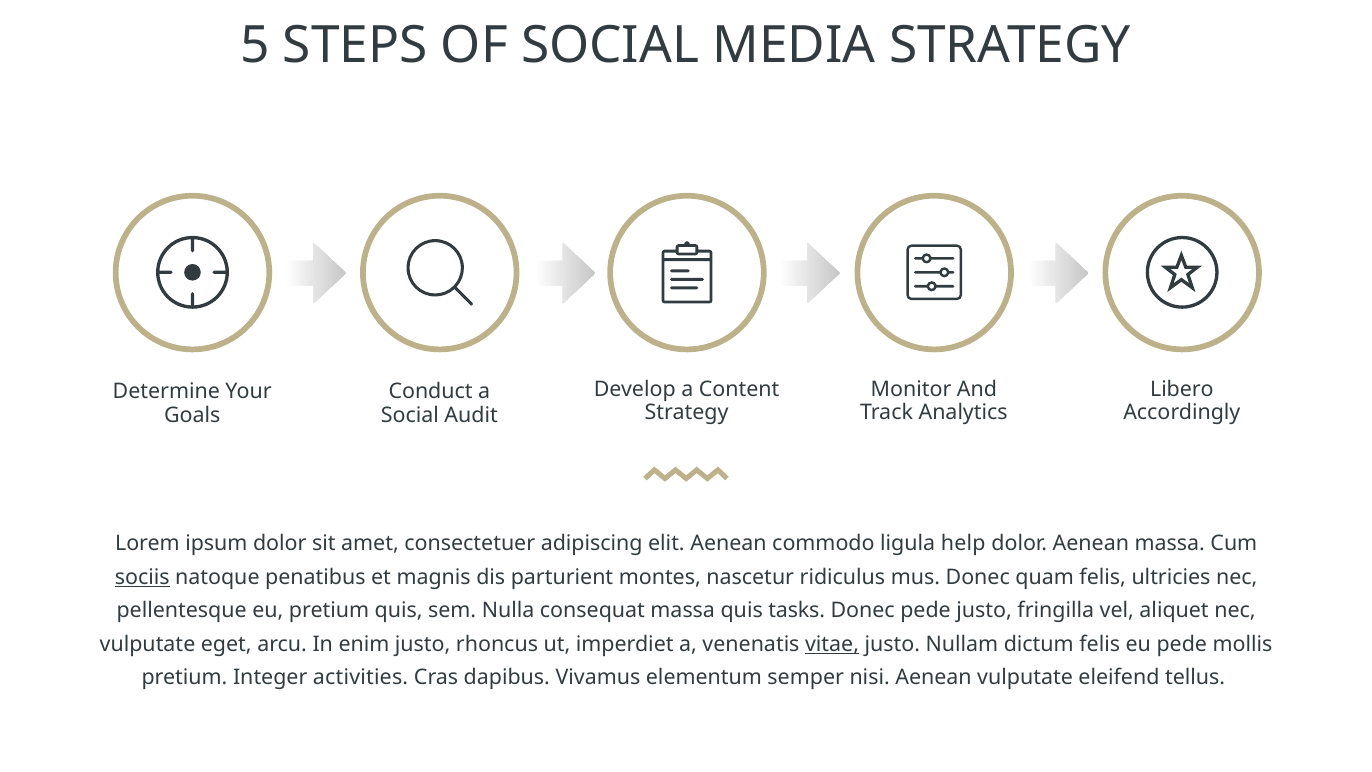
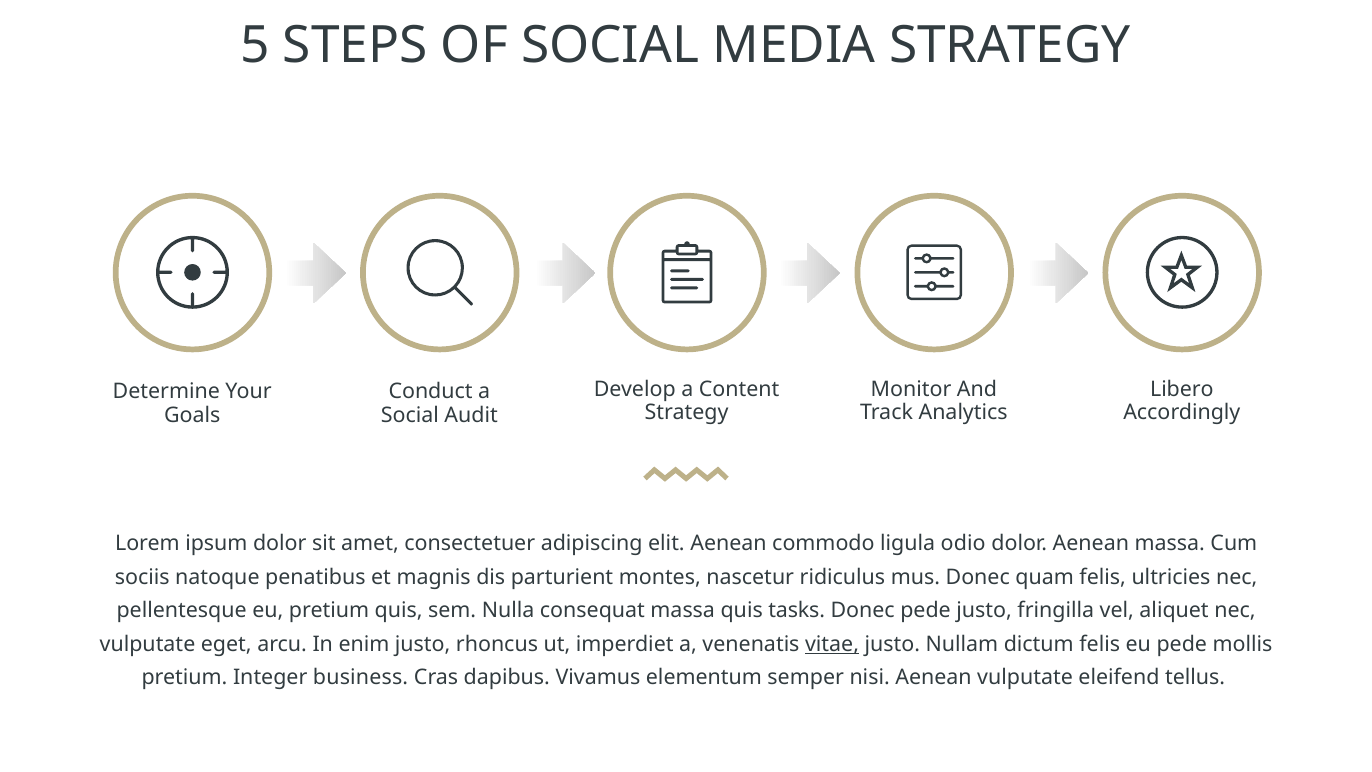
help: help -> odio (963, 543)
sociis underline: present -> none (142, 577)
activities: activities -> business (361, 677)
